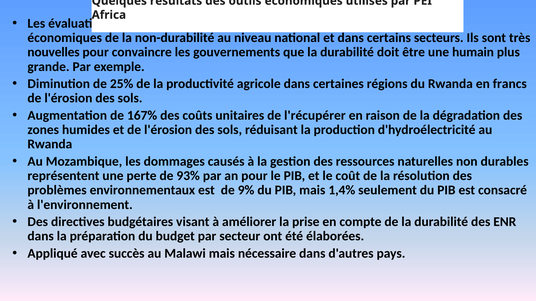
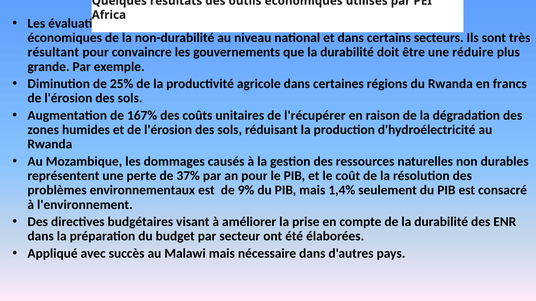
nouvelles: nouvelles -> résultant (53, 52)
humain: humain -> réduire (473, 52)
93%: 93% -> 37% (188, 176)
